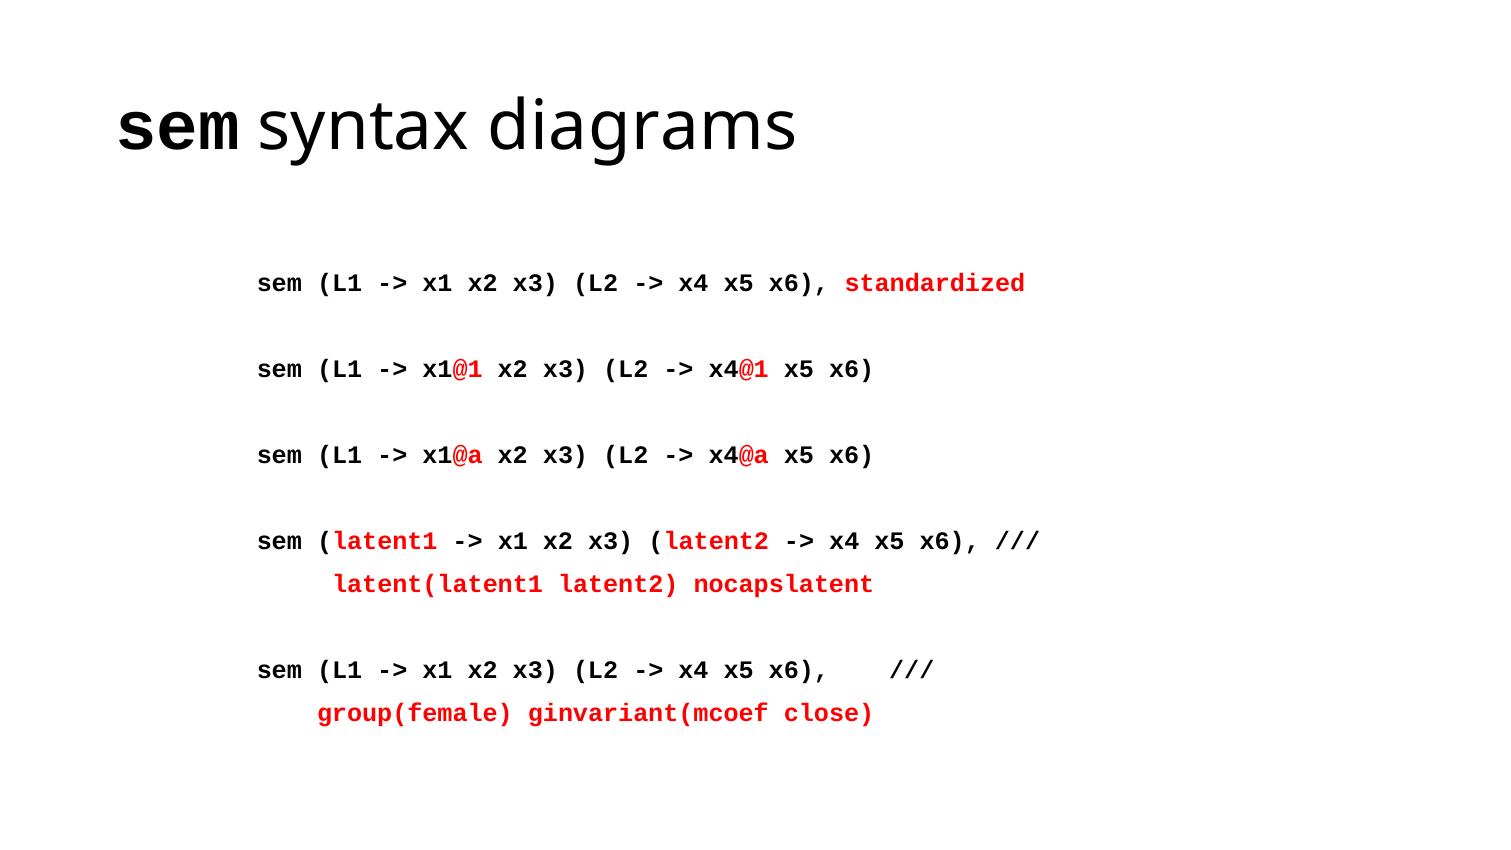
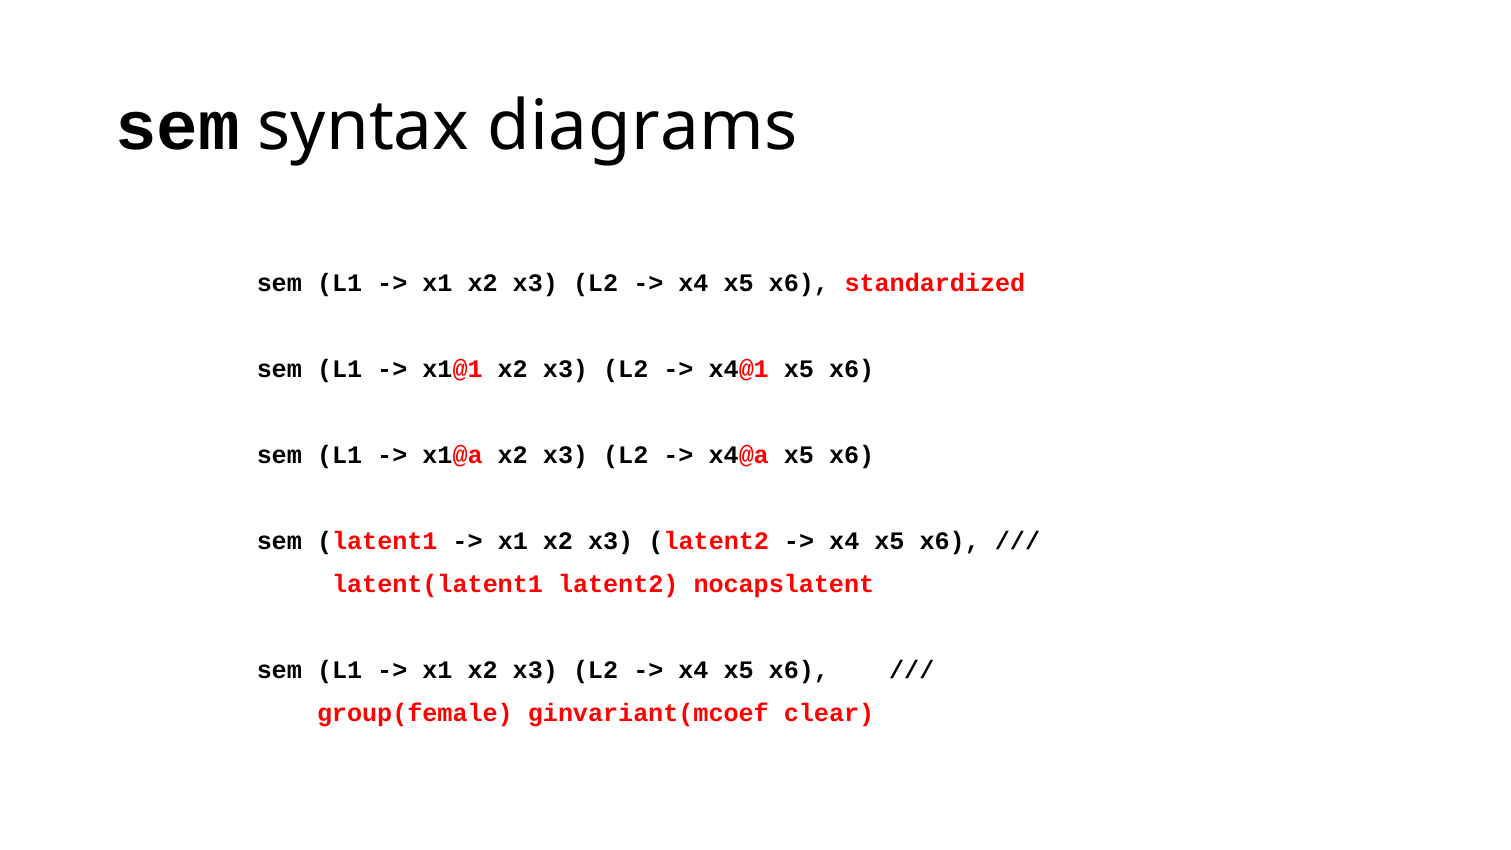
close: close -> clear (829, 713)
